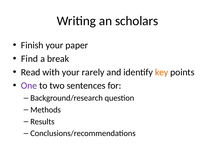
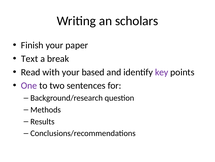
Find: Find -> Text (30, 58)
rarely: rarely -> based (93, 72)
key colour: orange -> purple (162, 72)
